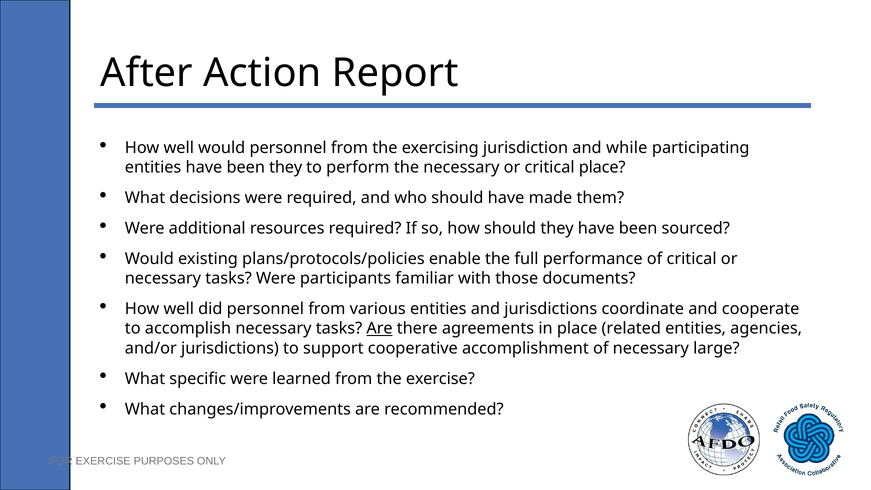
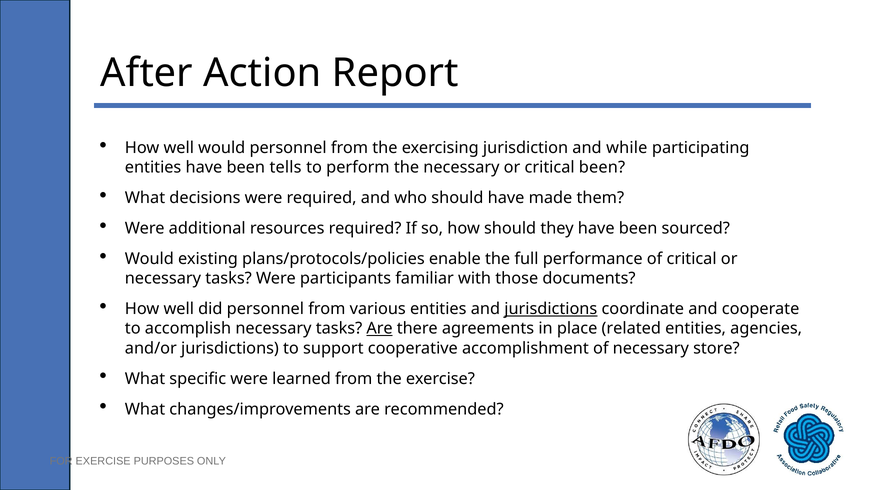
been they: they -> tells (286, 167)
critical place: place -> been (602, 167)
jurisdictions underline: none -> present (551, 309)
large: large -> store (716, 348)
